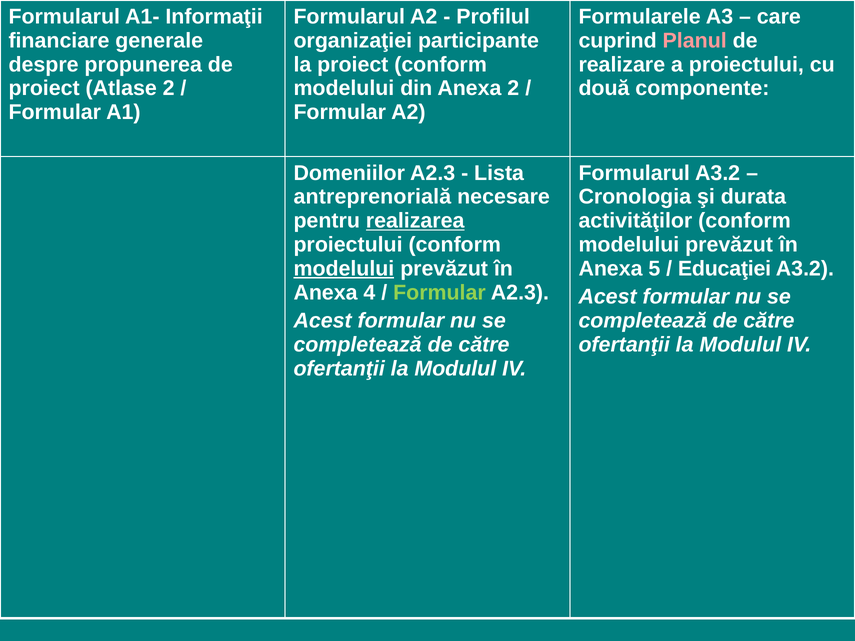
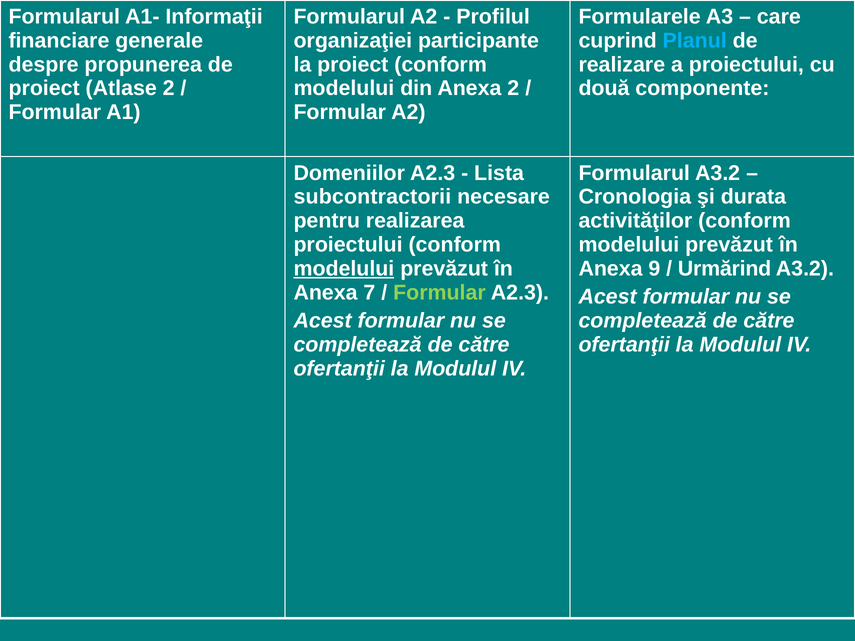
Planul colour: pink -> light blue (695, 41)
antreprenorială: antreprenorială -> subcontractorii (372, 197)
realizarea underline: present -> none (415, 221)
5: 5 -> 9 (654, 269)
Educaţiei: Educaţiei -> Urmărind (725, 269)
4: 4 -> 7 (369, 293)
